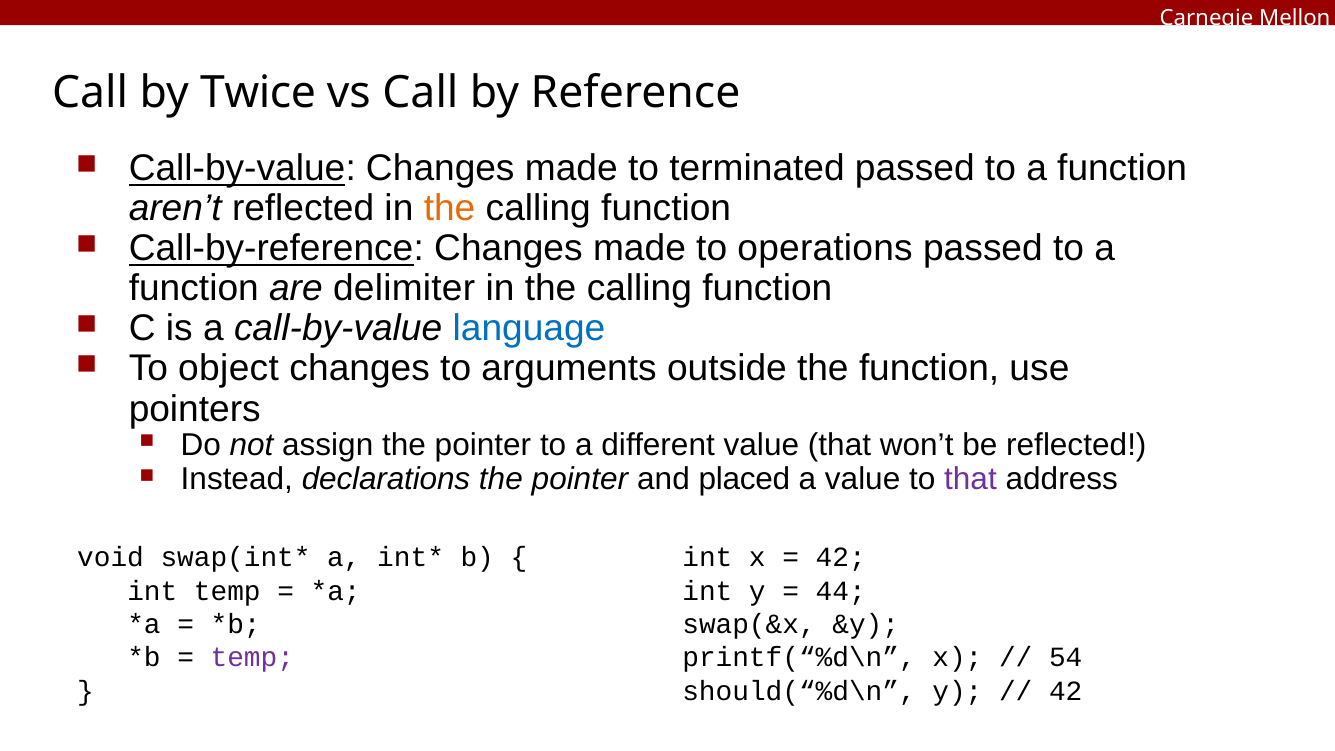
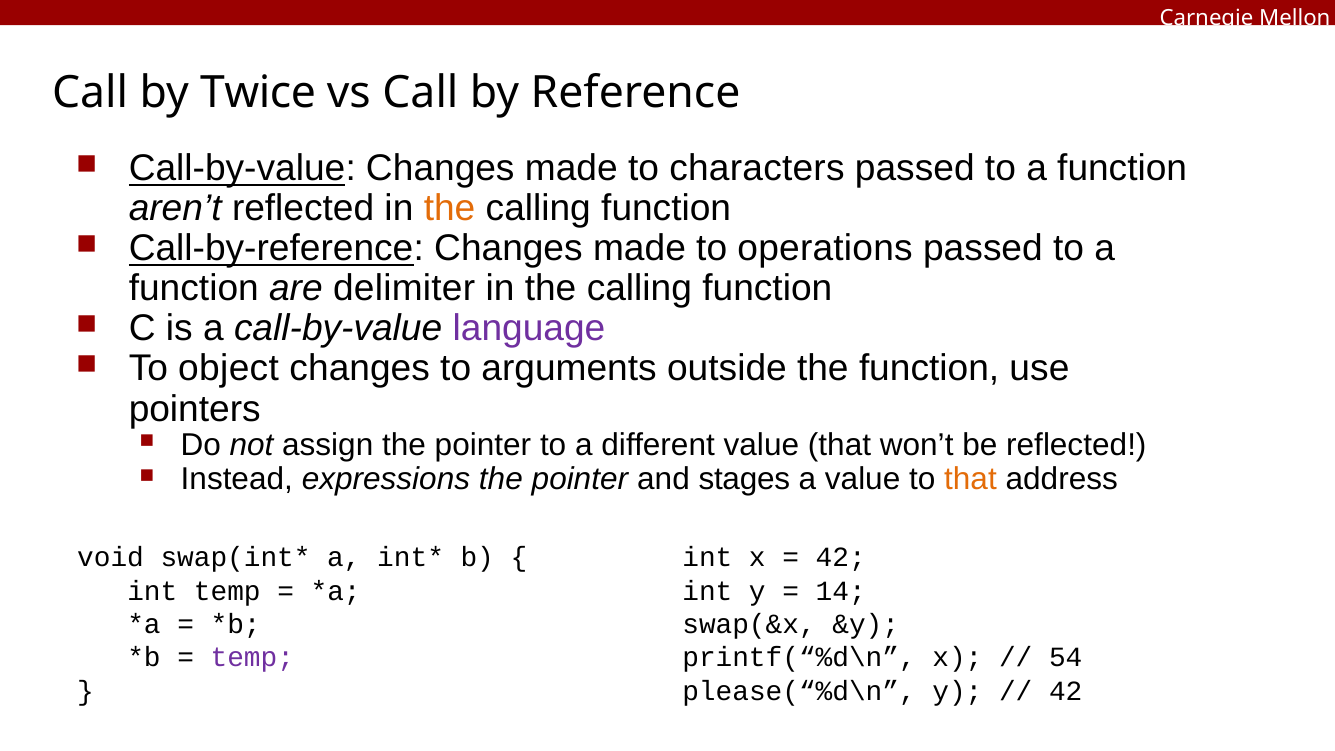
terminated: terminated -> characters (757, 168)
language colour: blue -> purple (529, 329)
declarations: declarations -> expressions (386, 479)
placed: placed -> stages (744, 479)
that colour: purple -> orange (970, 479)
44: 44 -> 14 (841, 591)
should(“%d\n: should(“%d\n -> please(“%d\n (799, 691)
